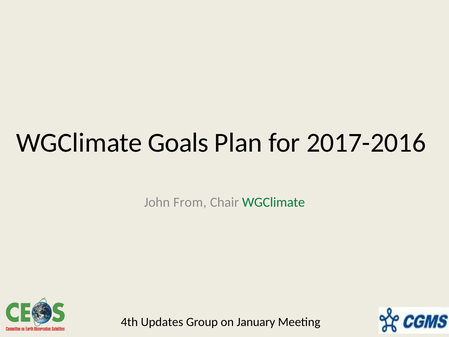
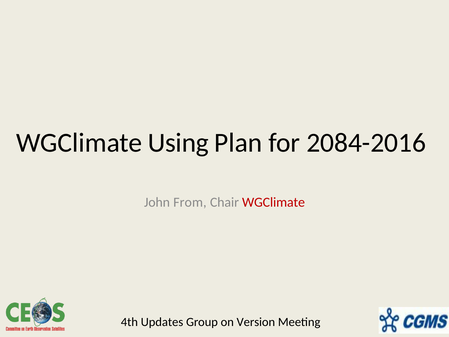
Goals: Goals -> Using (178, 143)
2017-2016: 2017-2016 -> 2084-2016 (366, 143)
WGClimate colour: green -> red (273, 202)
January: January -> Version (256, 322)
